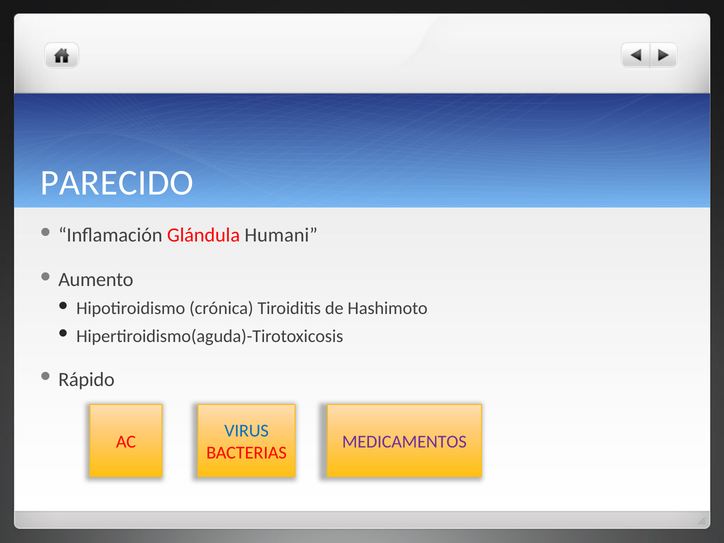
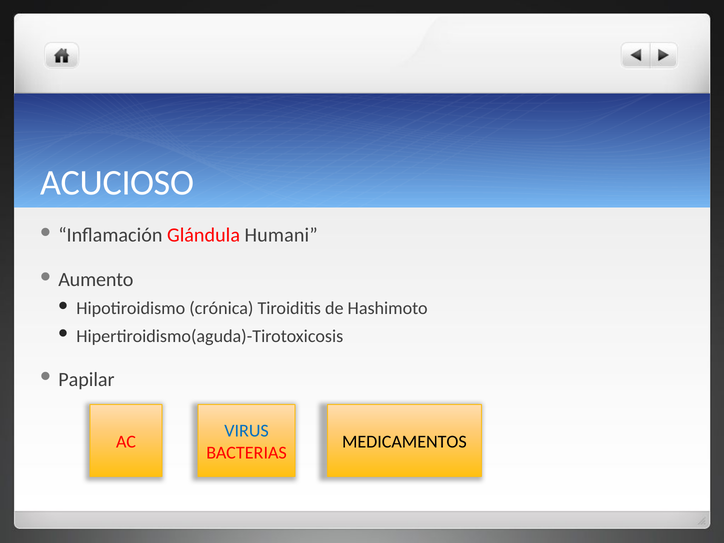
PARECIDO: PARECIDO -> ACUCIOSO (117, 183)
Rápido: Rápido -> Papilar (86, 379)
MEDICAMENTOS colour: purple -> black (404, 442)
